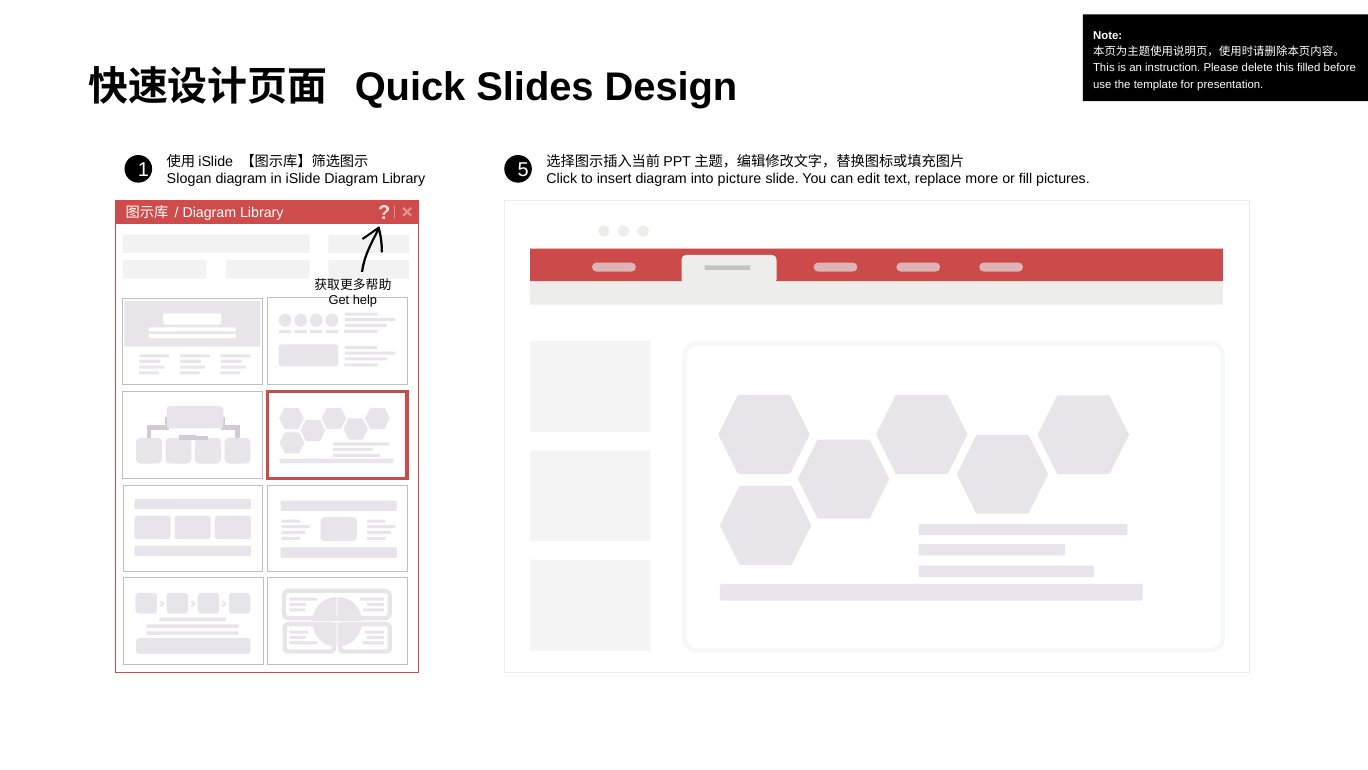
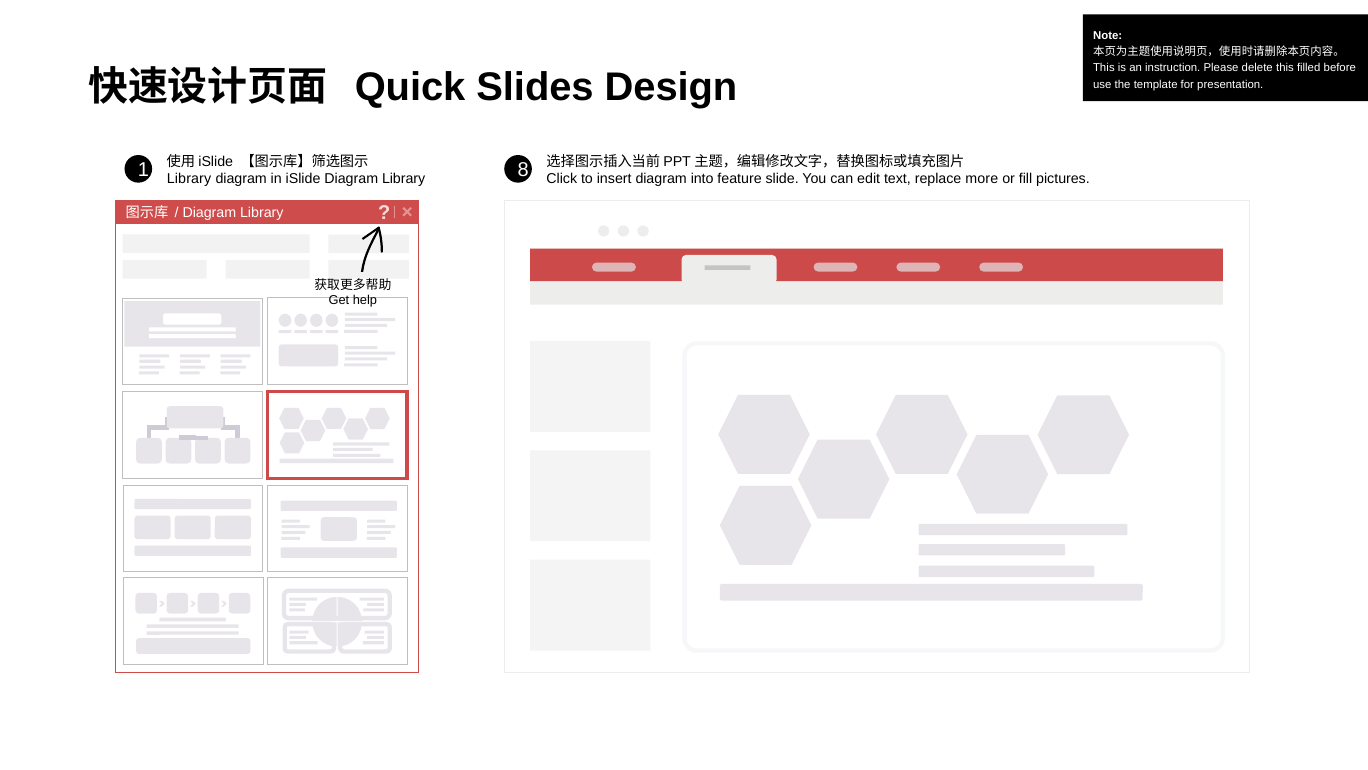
5: 5 -> 8 (523, 170)
Slogan: Slogan -> Library (189, 178)
picture: picture -> feature (740, 178)
